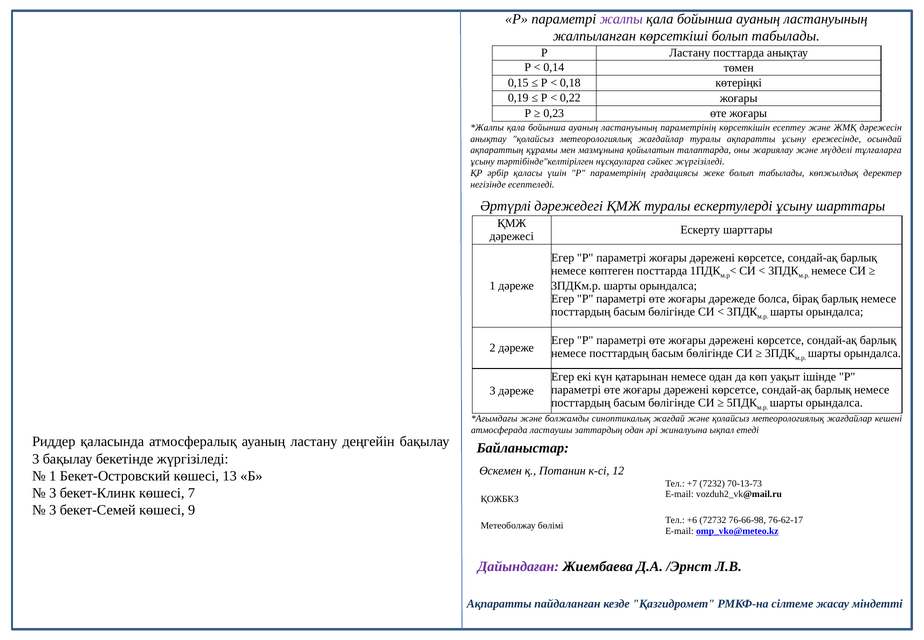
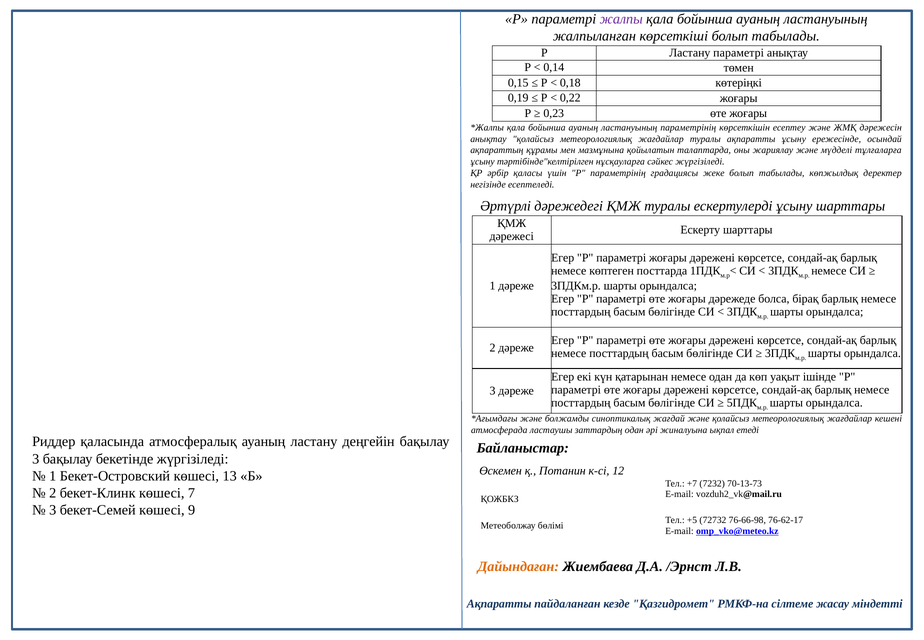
Ластану посттарда: посттарда -> параметрі (739, 53)
3: 3 -> 2 (53, 493)
+6: +6 -> +5 (692, 520)
Дайындаған colour: purple -> orange (518, 566)
